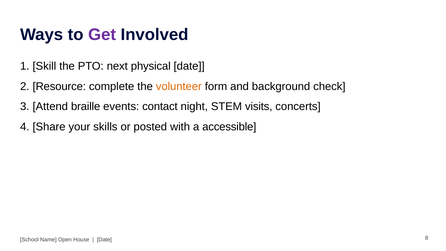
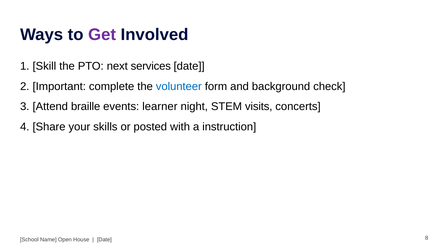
physical: physical -> services (151, 66)
Resource: Resource -> Important (59, 86)
volunteer colour: orange -> blue (179, 86)
contact: contact -> learner (160, 107)
accessible: accessible -> instruction (229, 127)
